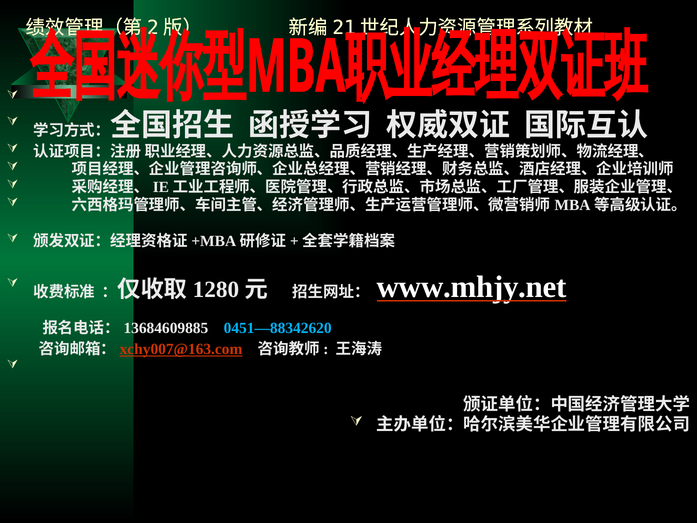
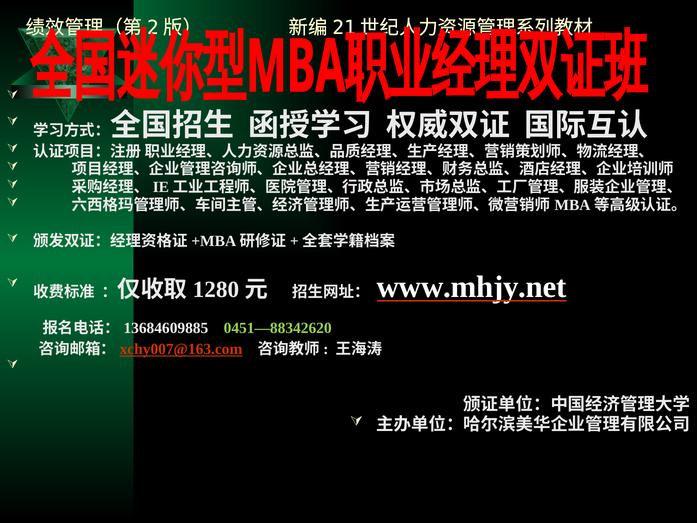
0451—88342620 colour: light blue -> light green (278, 328)
